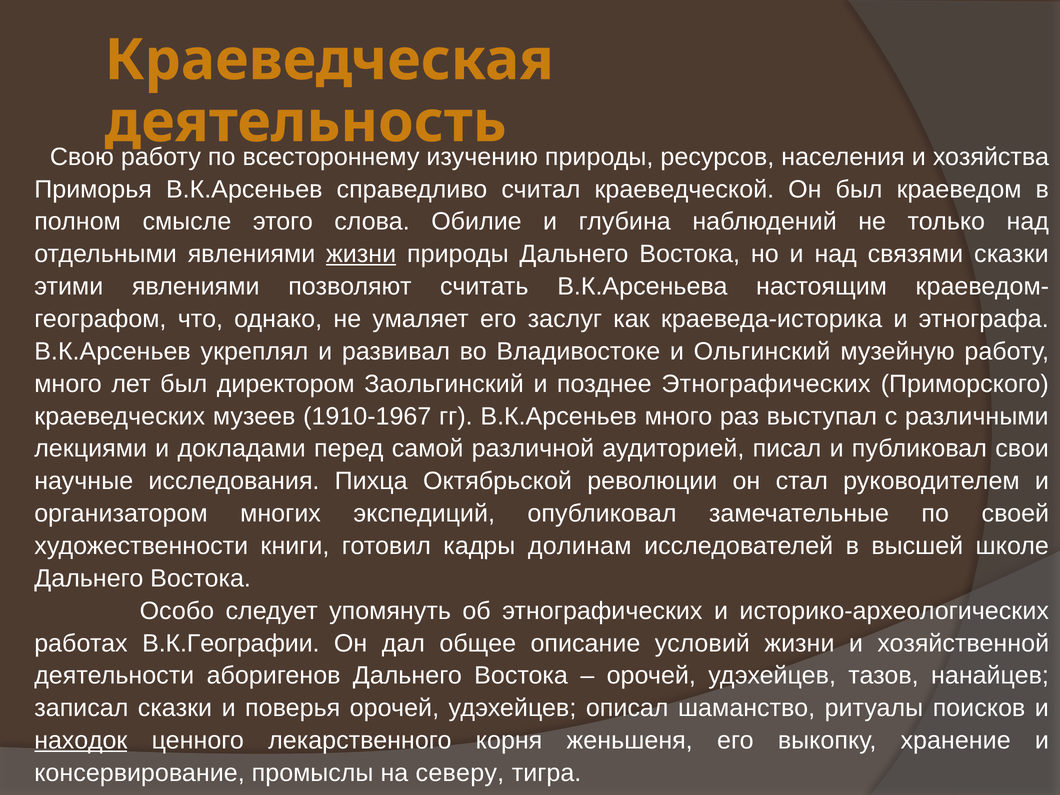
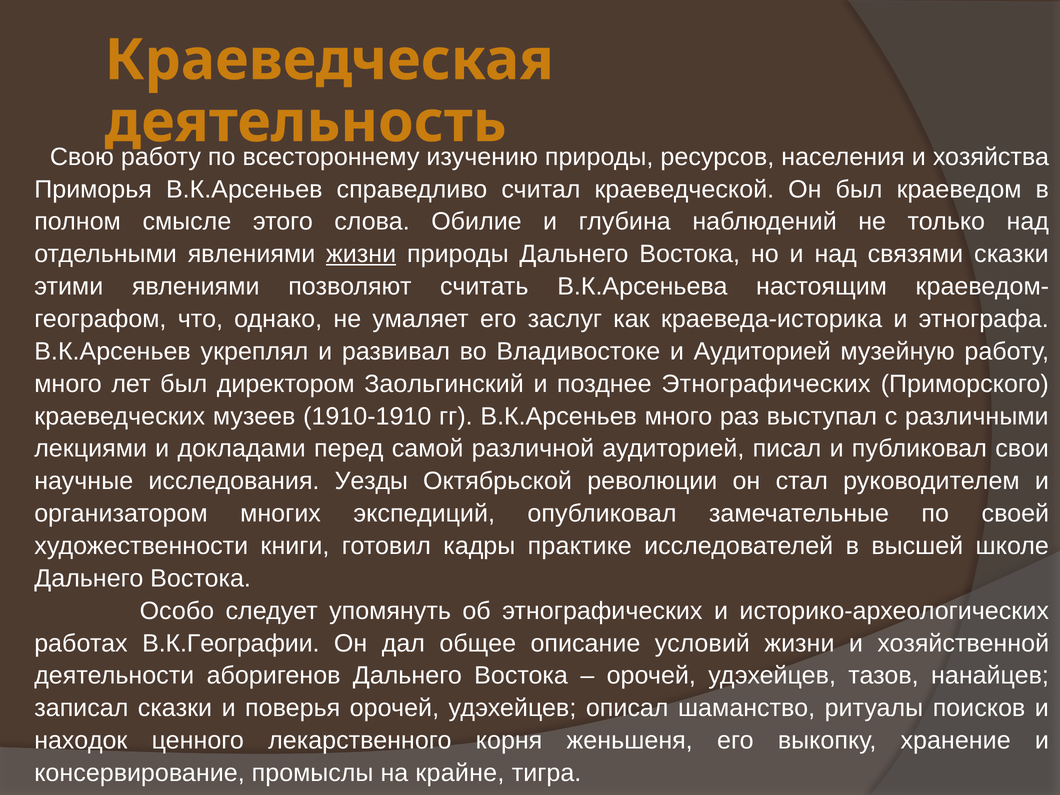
и Ольгинский: Ольгинский -> Аудиторией (762, 351)
1910-1967: 1910-1967 -> 1910-1910 (367, 416)
Пихца: Пихца -> Уезды (371, 481)
долинам: долинам -> практике (580, 546)
находок underline: present -> none (81, 741)
северу: северу -> крайне (460, 773)
